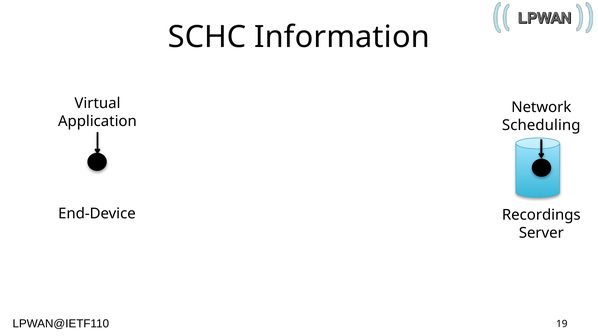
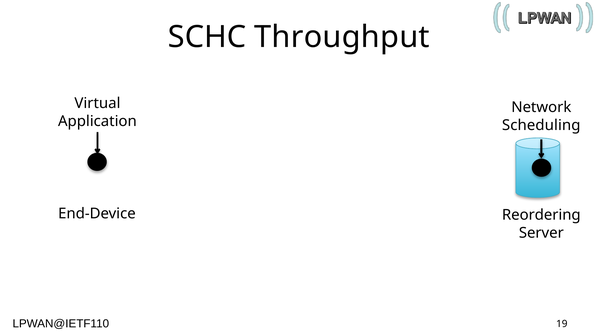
Information: Information -> Throughput (342, 37)
Recordings: Recordings -> Reordering (541, 215)
